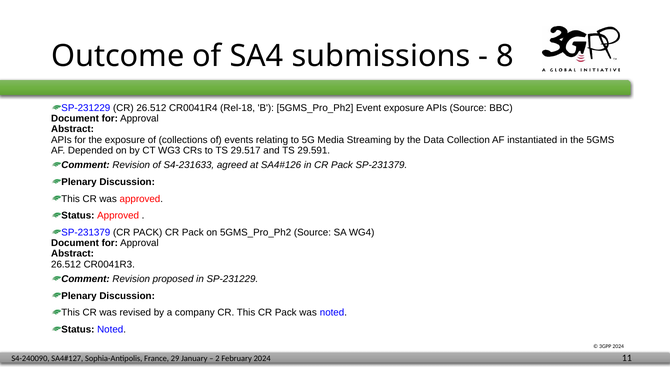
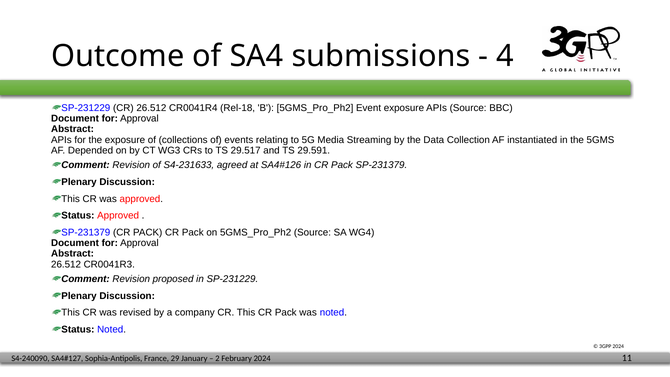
8: 8 -> 4 (505, 56)
